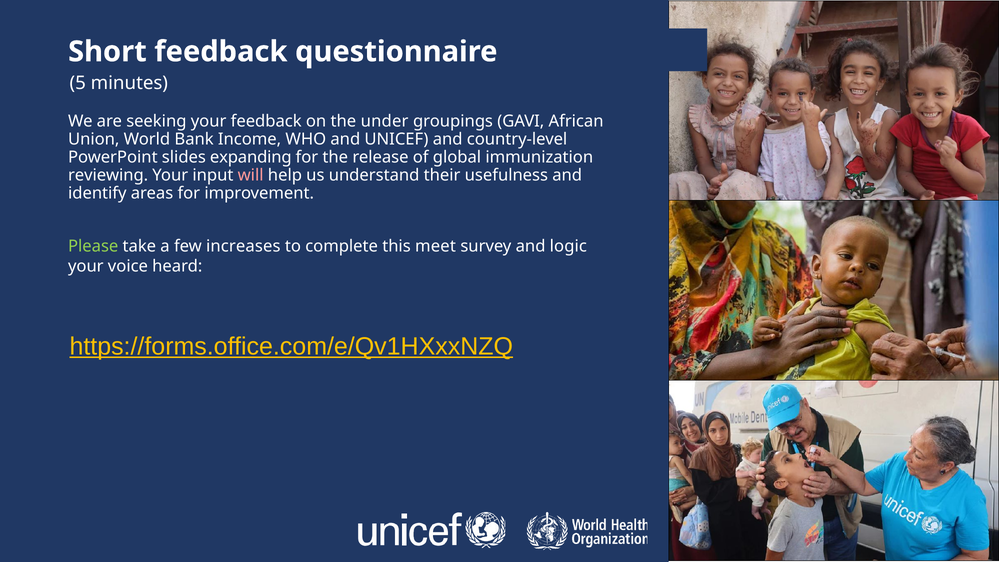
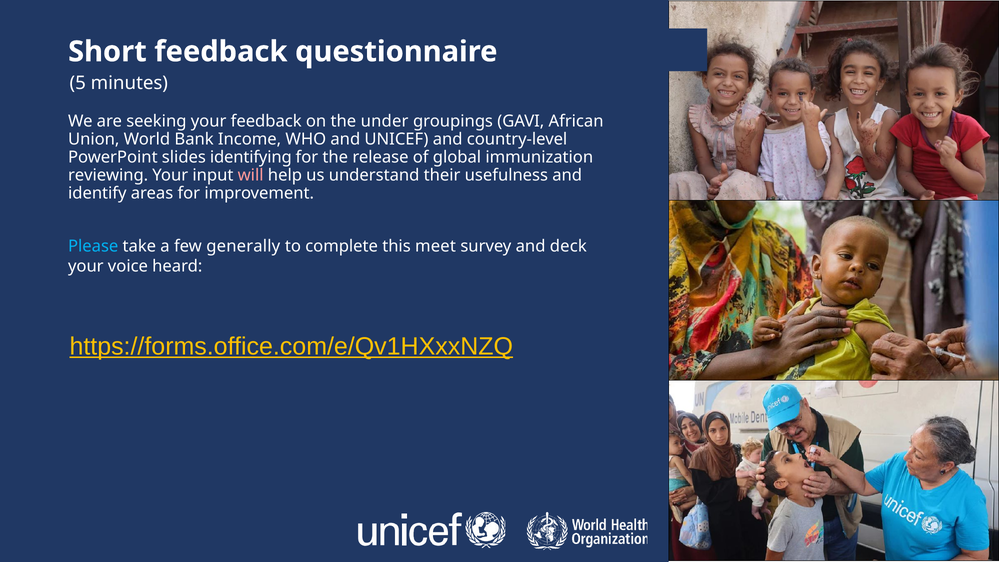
expanding: expanding -> identifying (251, 157)
Please colour: light green -> light blue (93, 246)
increases: increases -> generally (243, 246)
logic: logic -> deck (568, 246)
